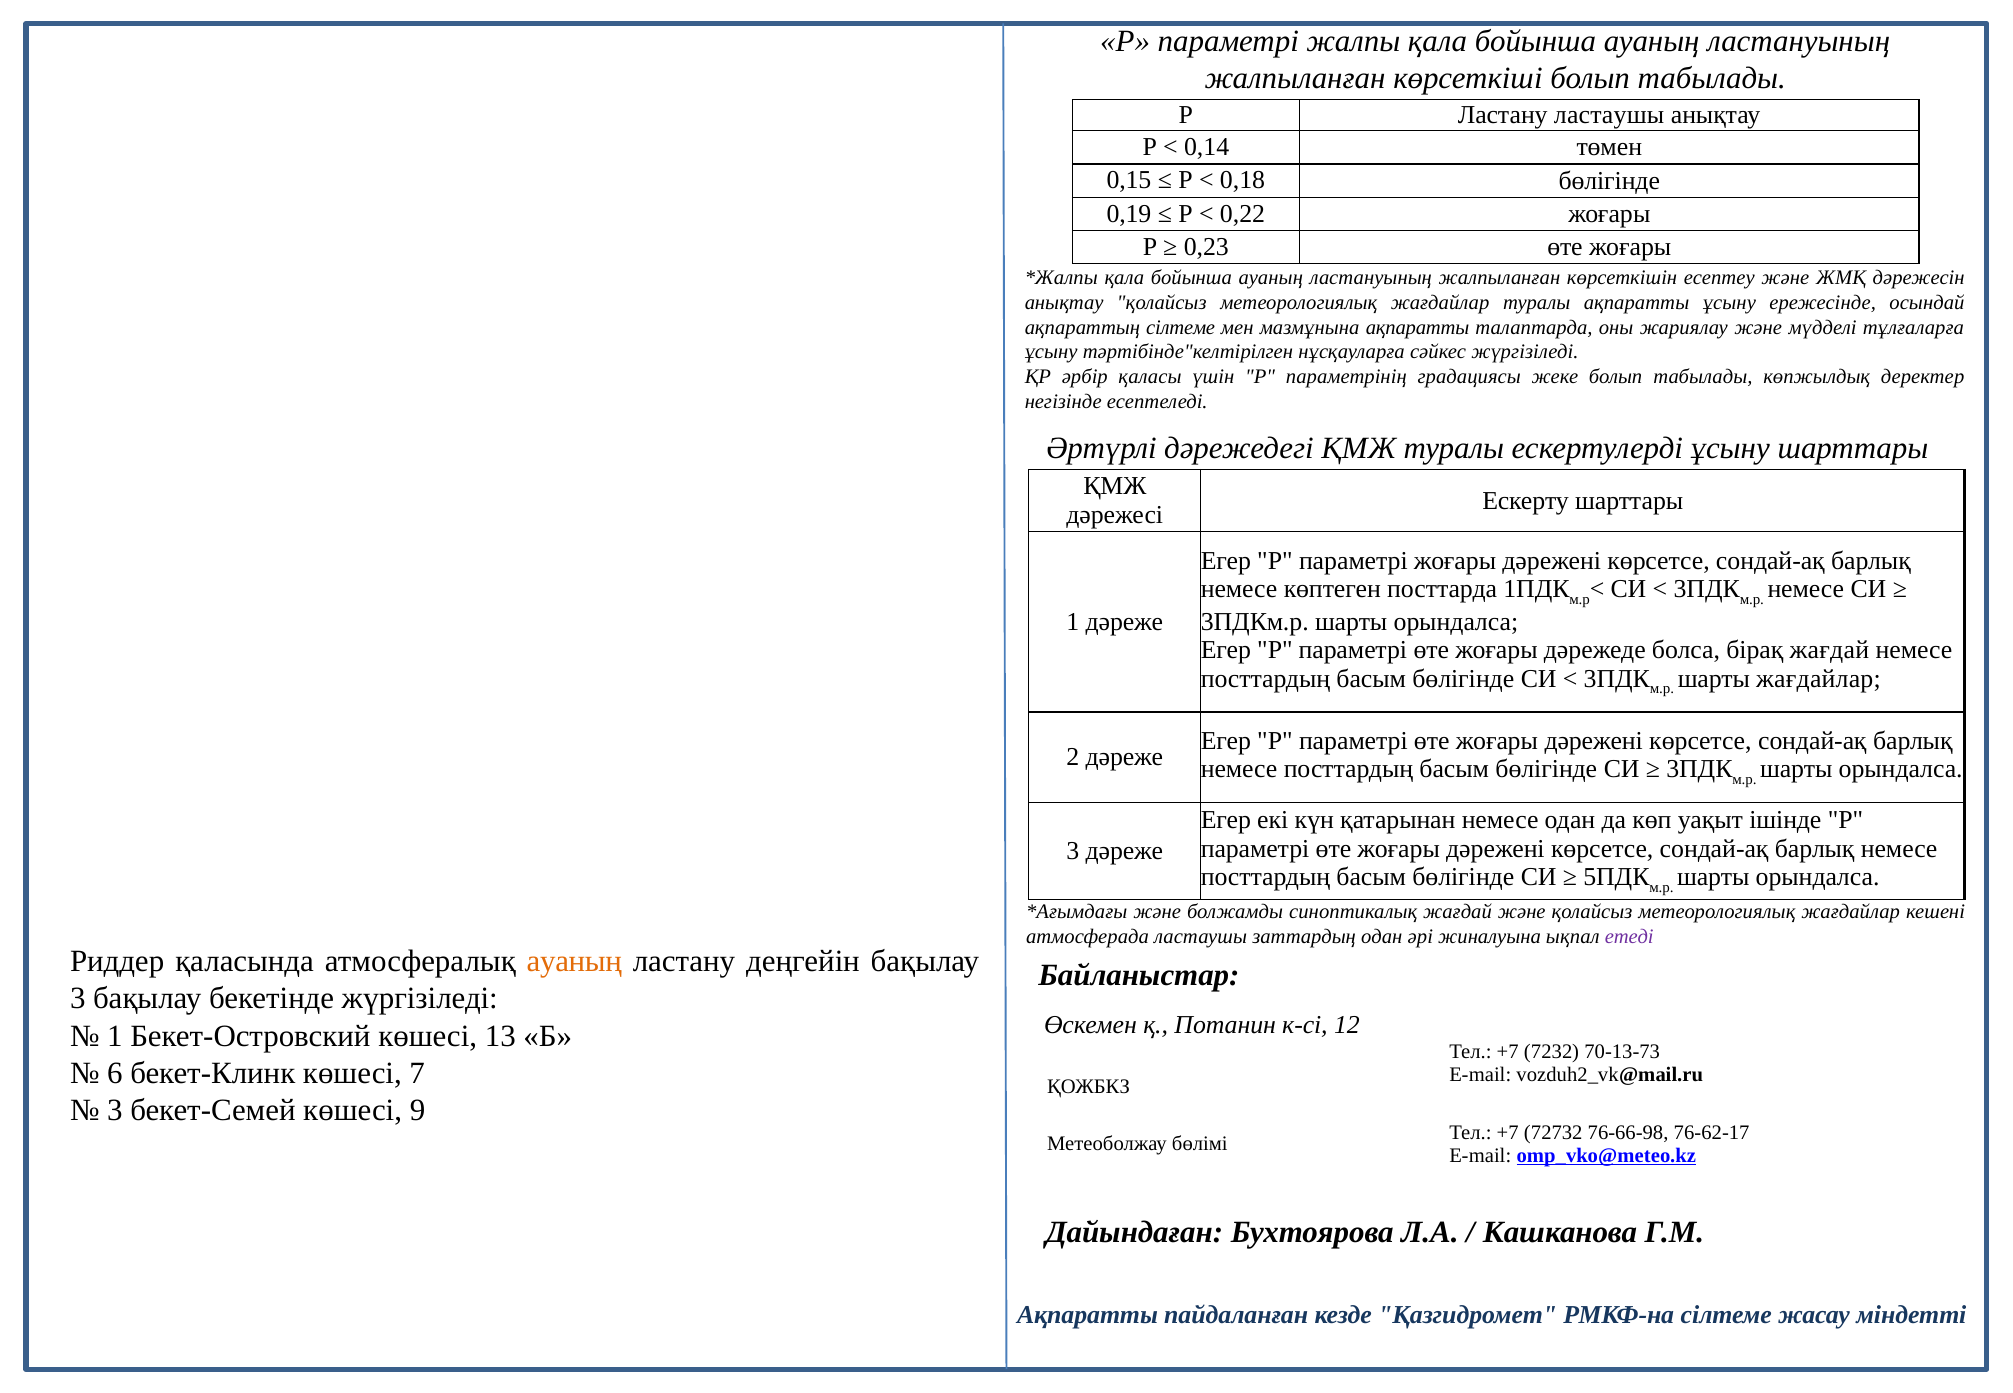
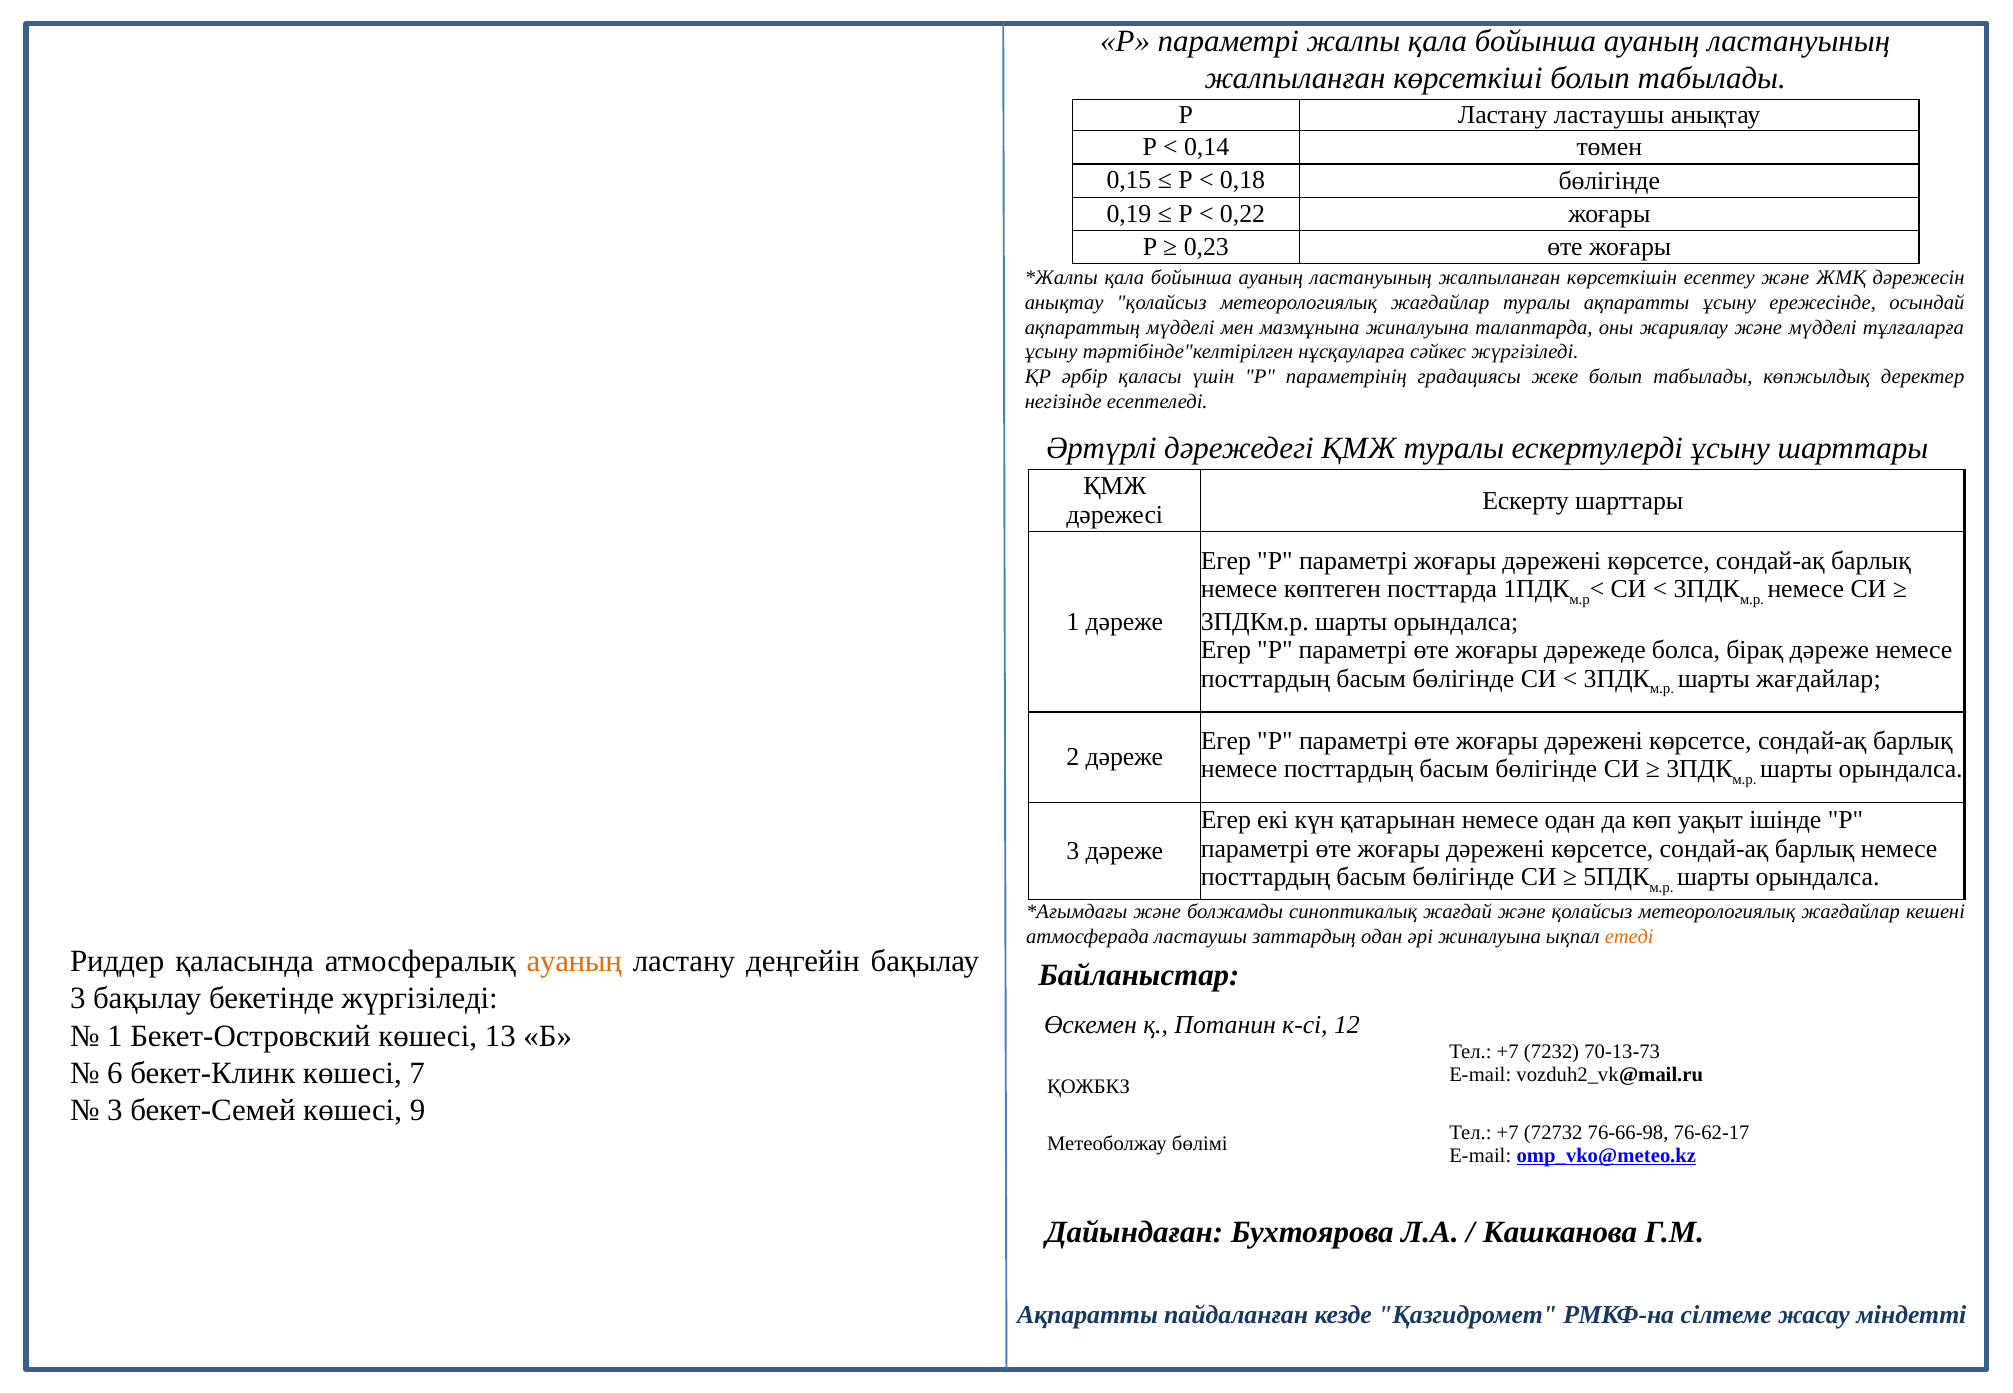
ақпараттың сілтеме: сілтеме -> мүдделі (1181, 327)
мазмұнына ақпаратты: ақпаратты -> жиналуына (1417, 327)
бірақ жағдай: жағдай -> дәреже (1829, 651)
етеді colour: purple -> orange (1629, 937)
